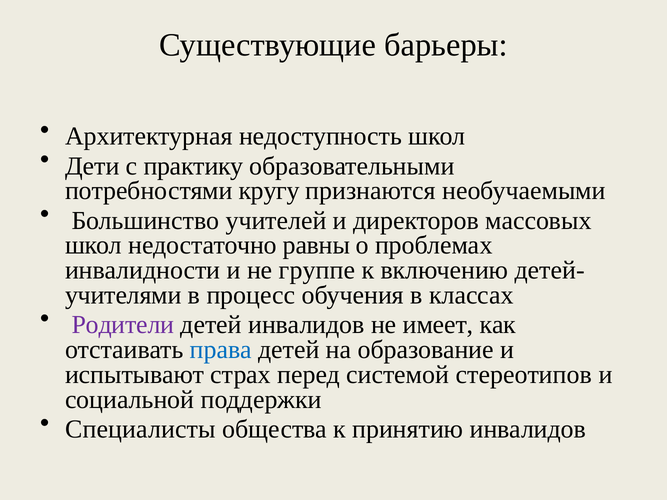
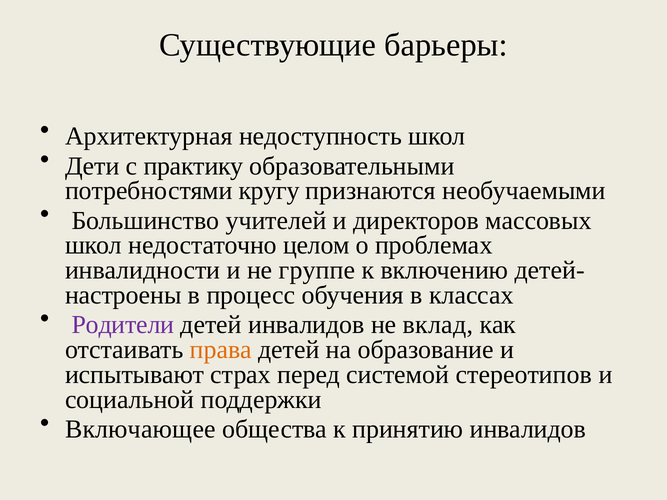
равны: равны -> целом (316, 246)
учителями: учителями -> настроены (123, 295)
имеет: имеет -> вклад (438, 325)
права colour: blue -> orange (221, 350)
Специалисты: Специалисты -> Включающее (140, 429)
